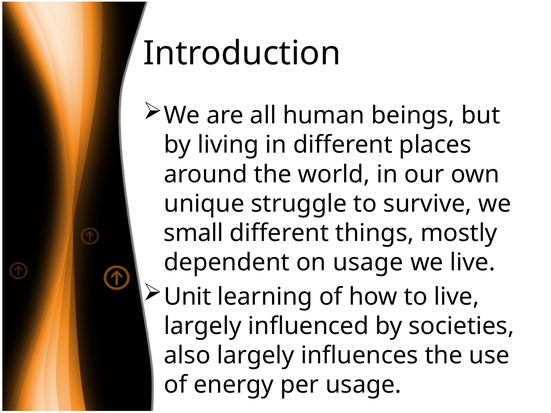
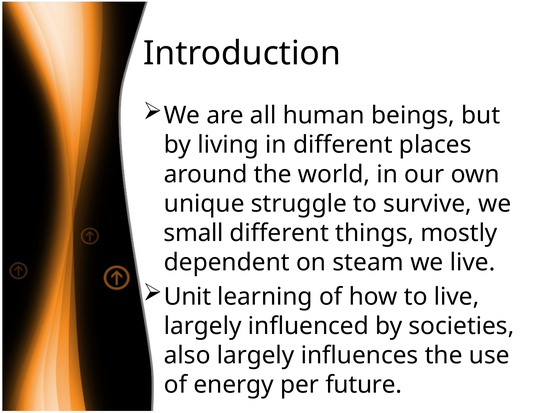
on usage: usage -> steam (368, 263)
per usage: usage -> future (364, 385)
